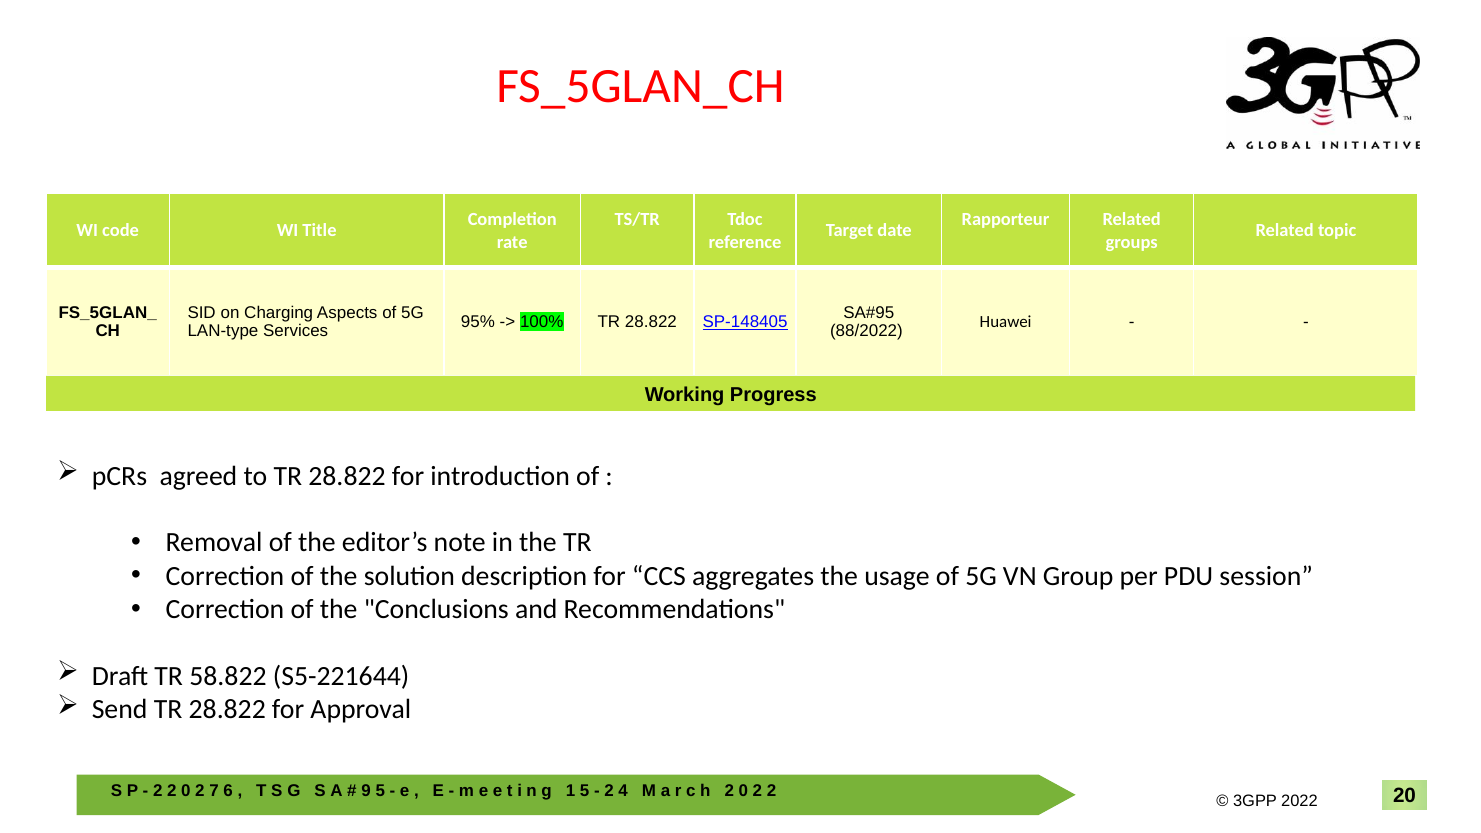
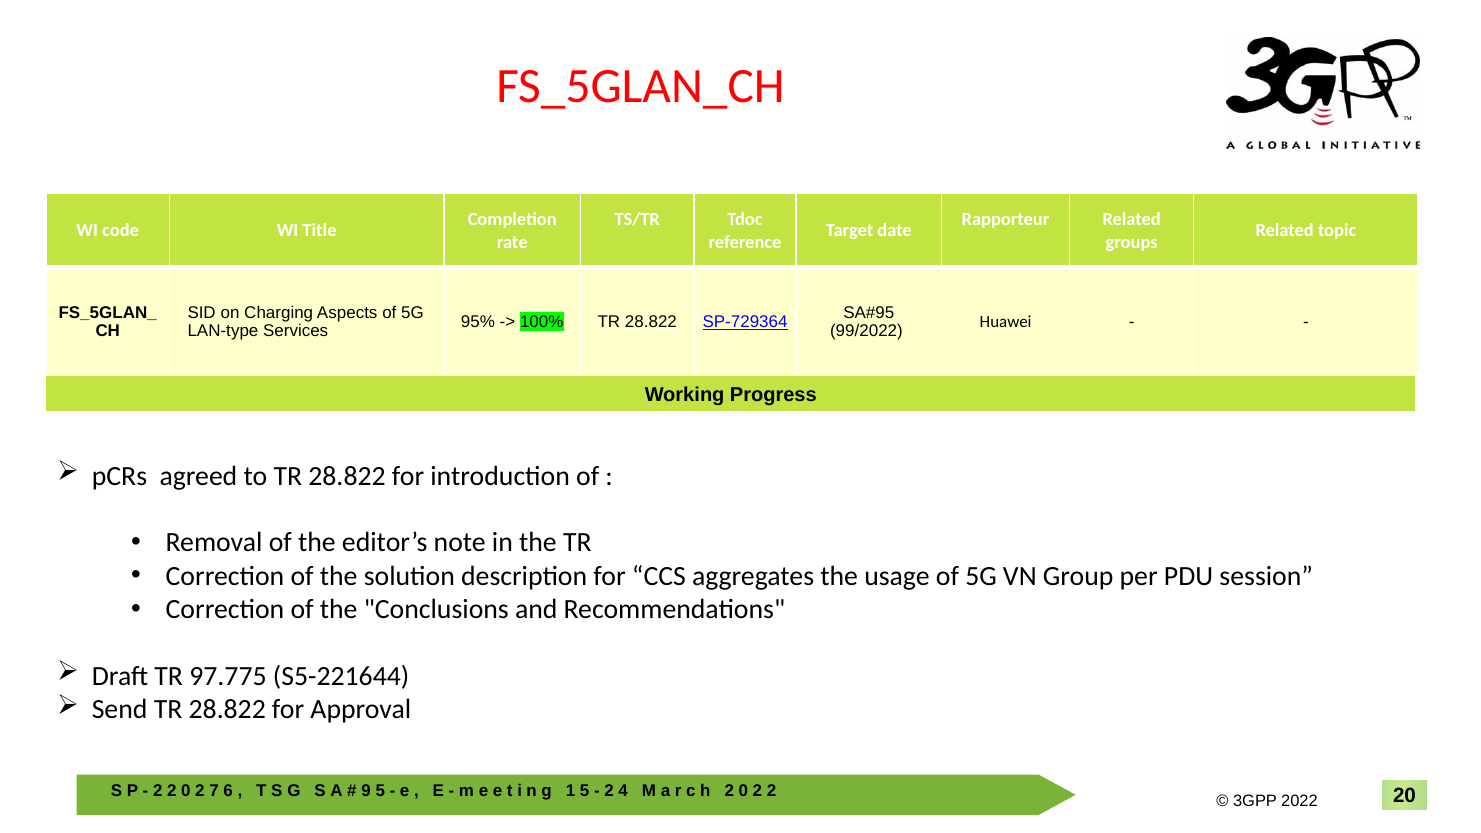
SP-148405: SP-148405 -> SP-729364 (745, 322)
88/2022: 88/2022 -> 99/2022 (866, 331)
58.822: 58.822 -> 97.775 (228, 676)
